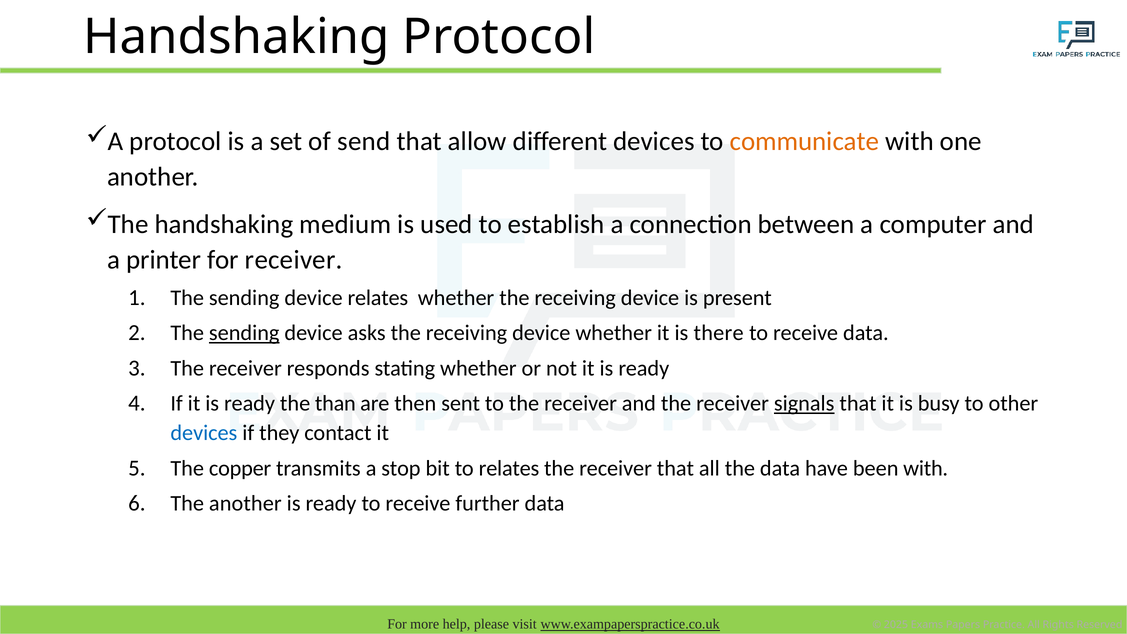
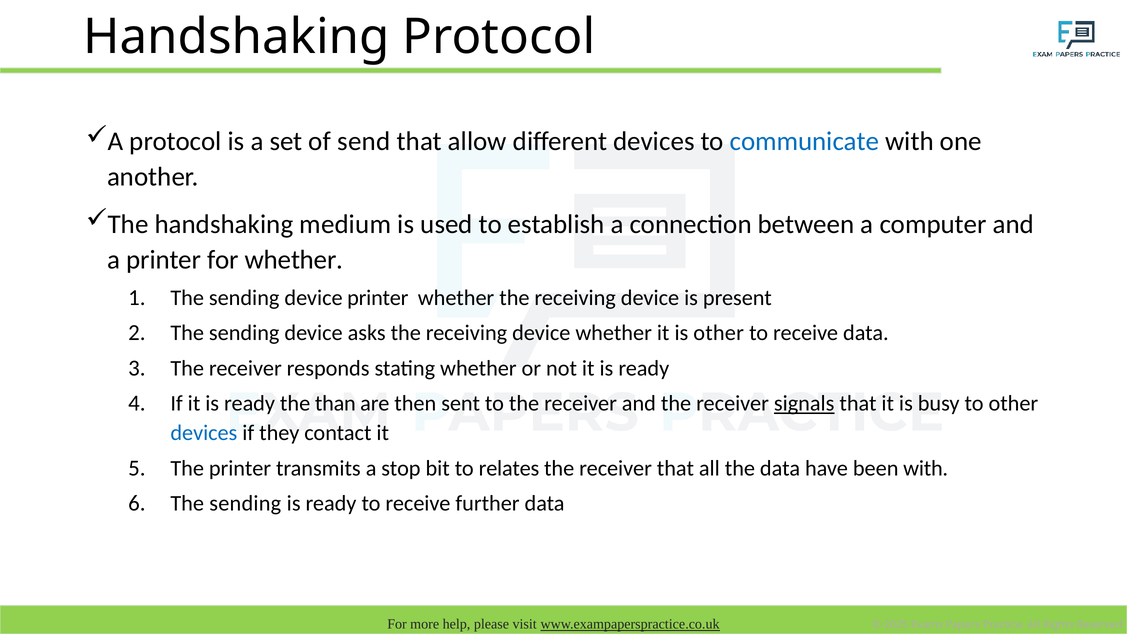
communicate colour: orange -> blue (804, 141)
for receiver: receiver -> whether (294, 260)
device relates: relates -> printer (378, 298)
sending underline: present -> none (244, 333)
is there: there -> other (719, 333)
The copper: copper -> printer (240, 468)
another: another -> sending (245, 503)
